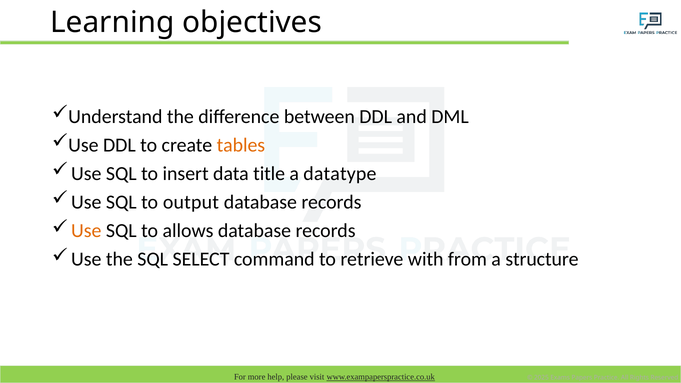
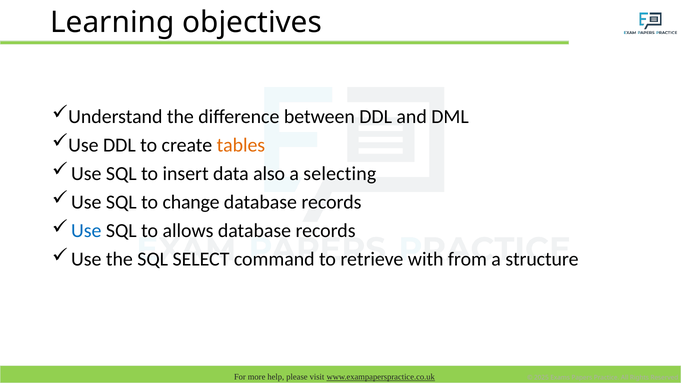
title: title -> also (269, 174)
datatype: datatype -> selecting (340, 174)
output: output -> change (191, 202)
Use colour: orange -> blue (86, 231)
